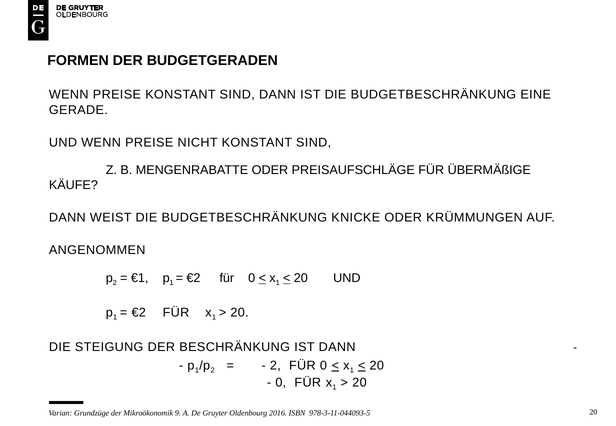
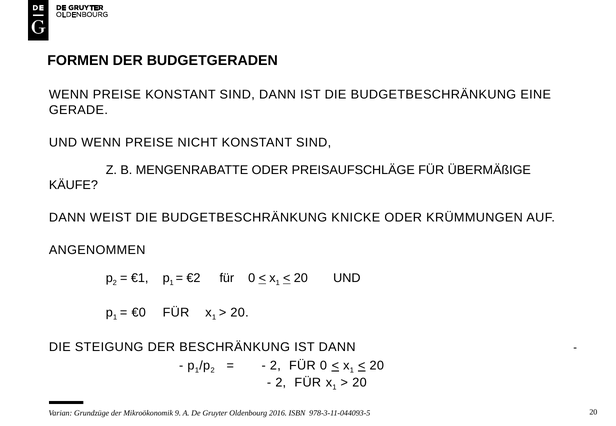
€2: €2 -> €0 (139, 313)
0: 0 -> 2 (281, 383)
